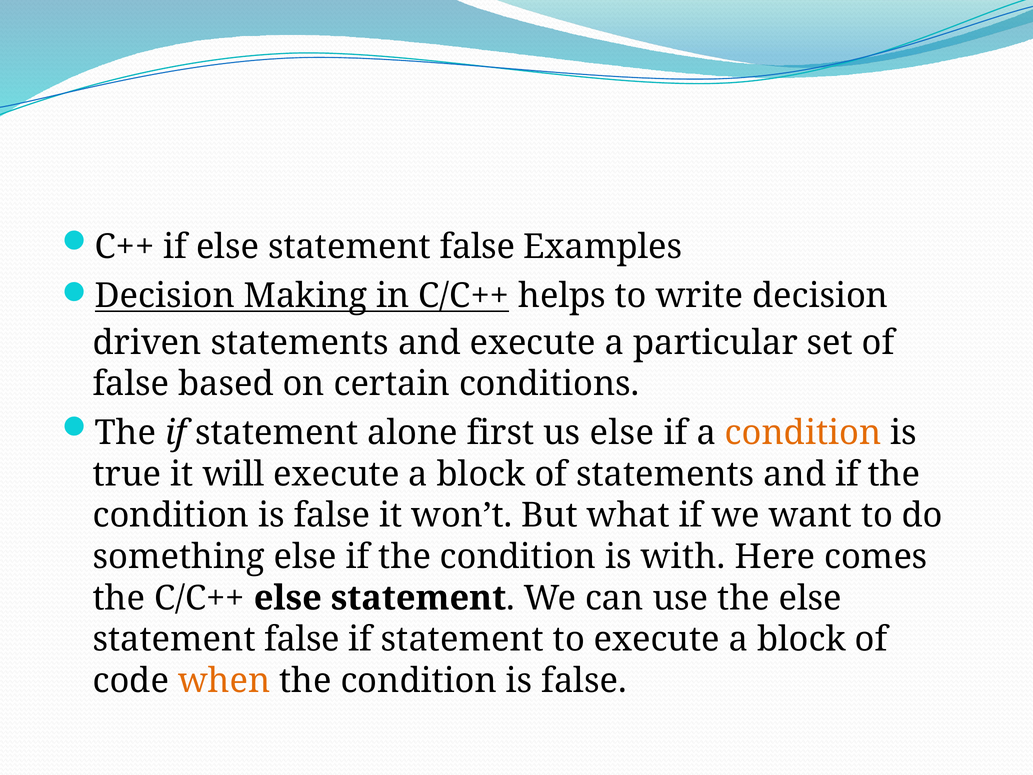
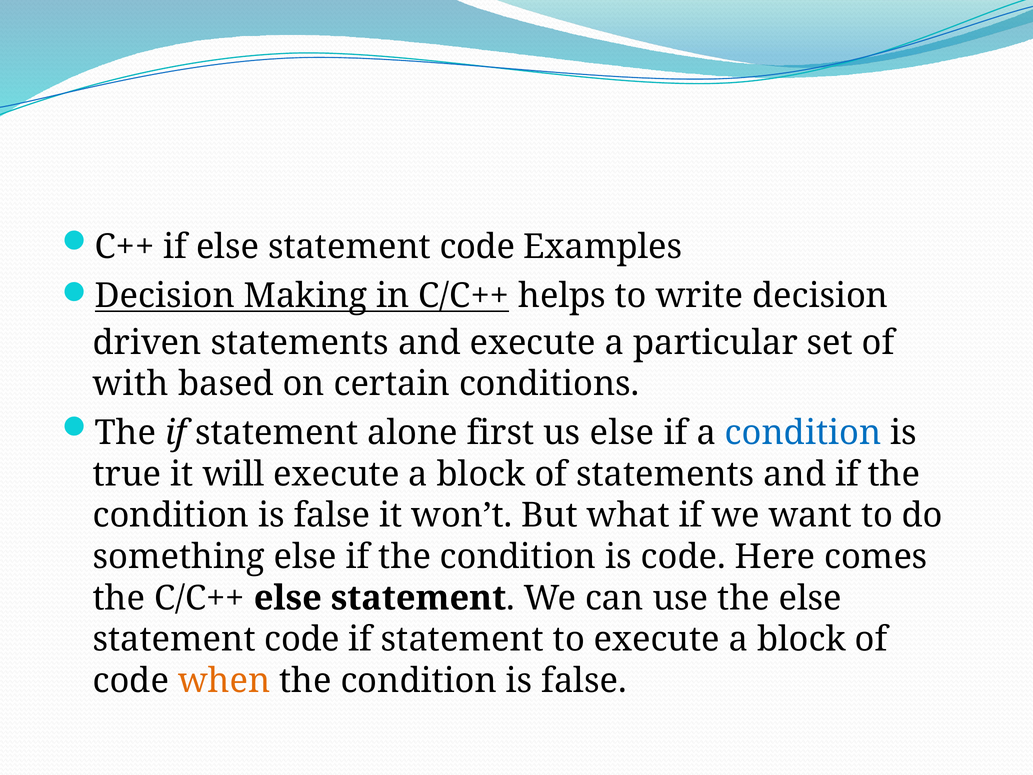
if else statement false: false -> code (477, 247)
false: false -> with (131, 384)
condition colour: orange -> blue (803, 433)
is with: with -> code (683, 557)
false: false -> code (302, 639)
